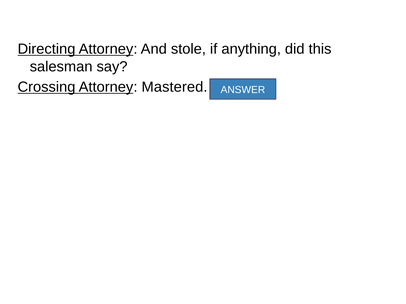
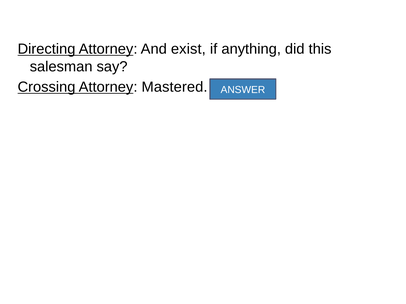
stole: stole -> exist (188, 49)
